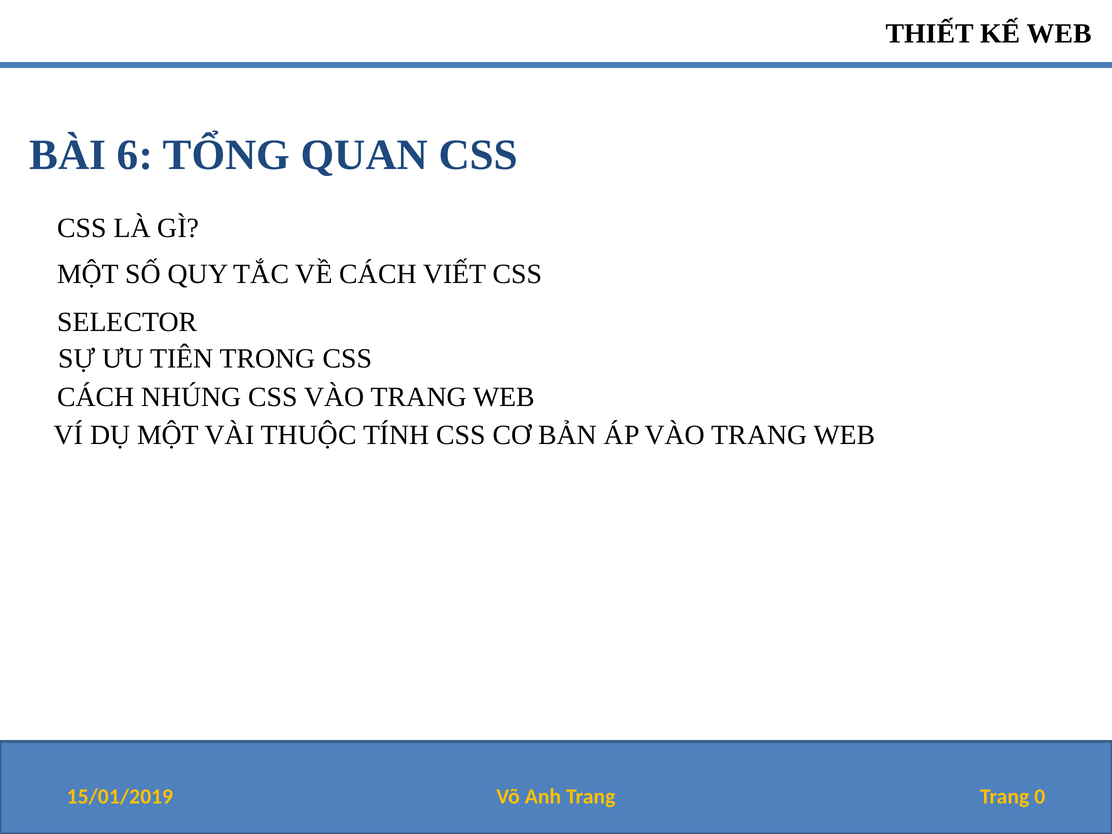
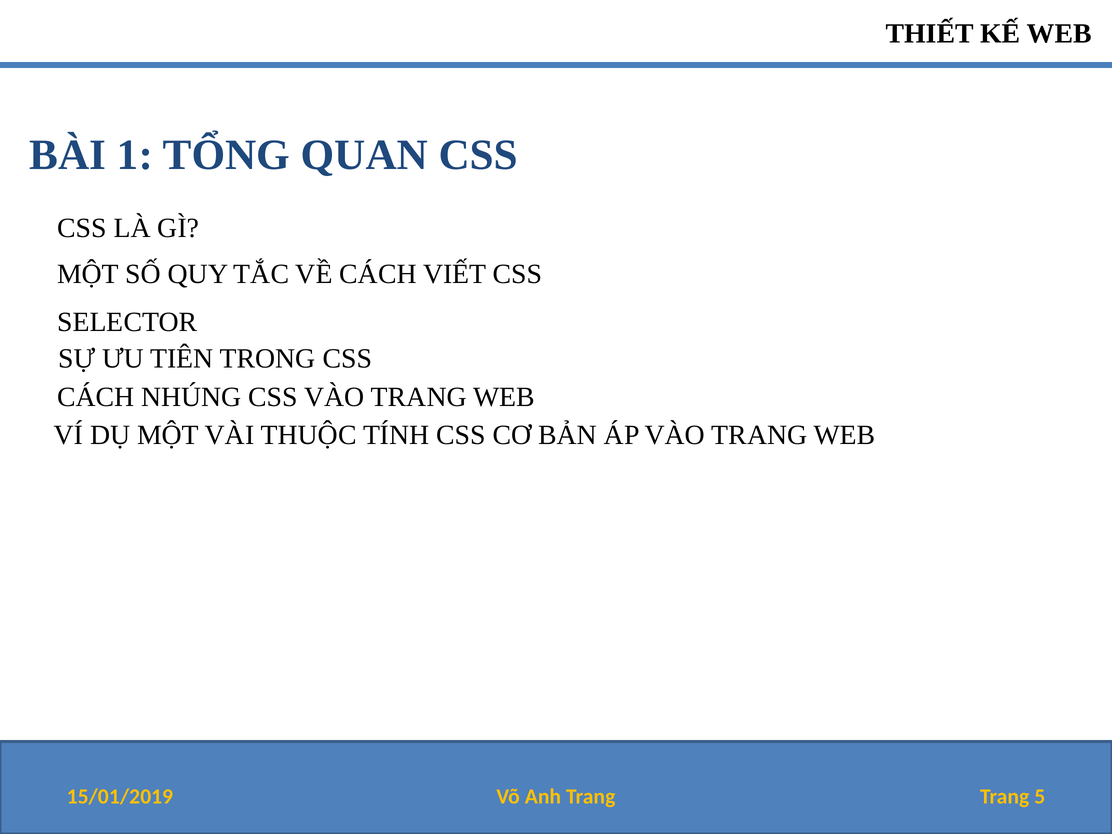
6: 6 -> 1 (135, 155)
0: 0 -> 5 (1040, 797)
